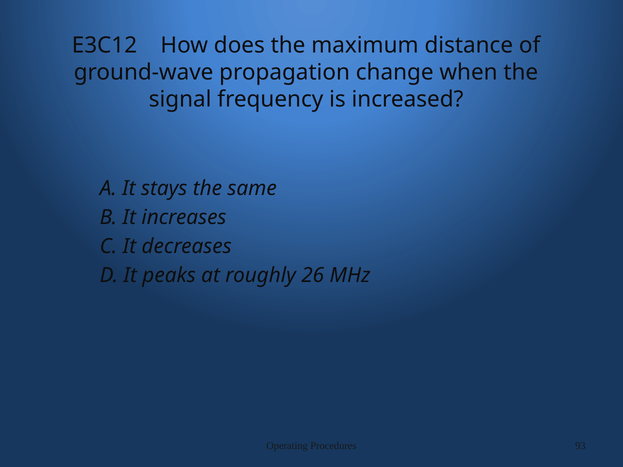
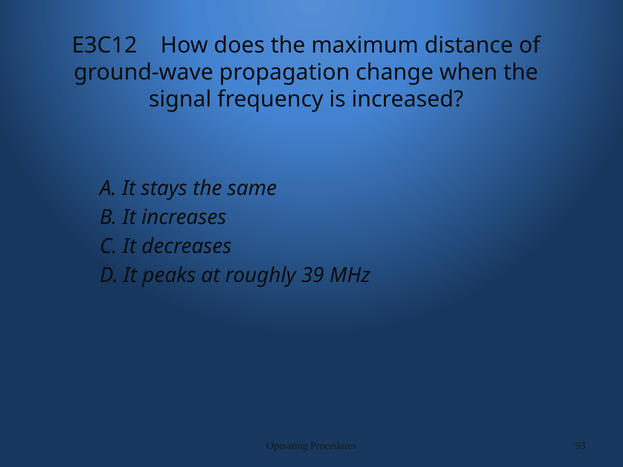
26: 26 -> 39 (313, 276)
